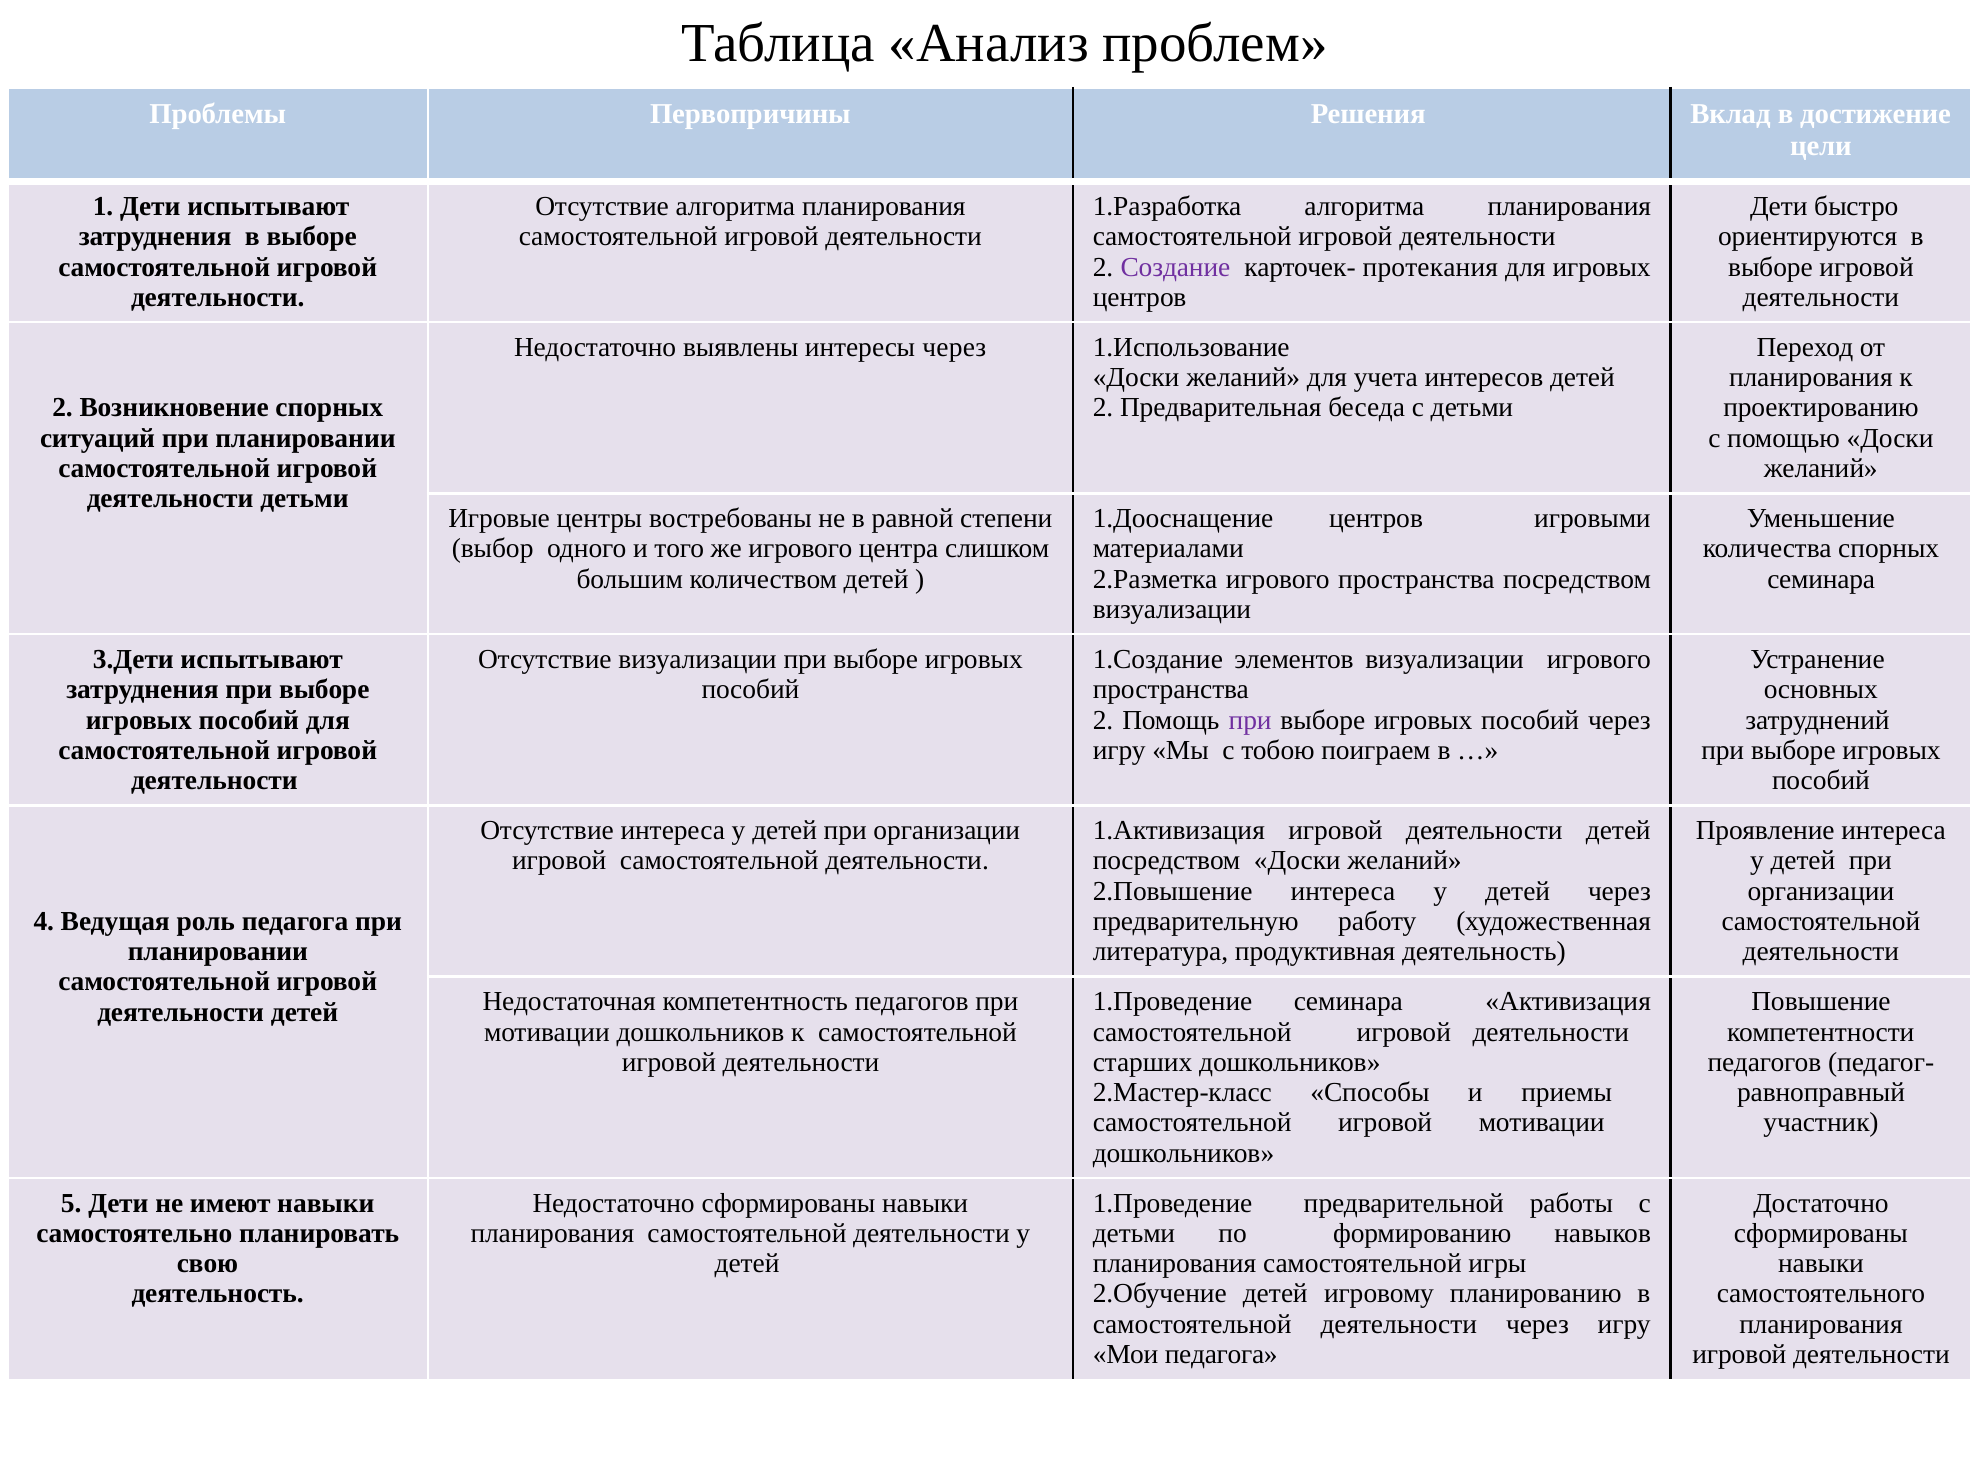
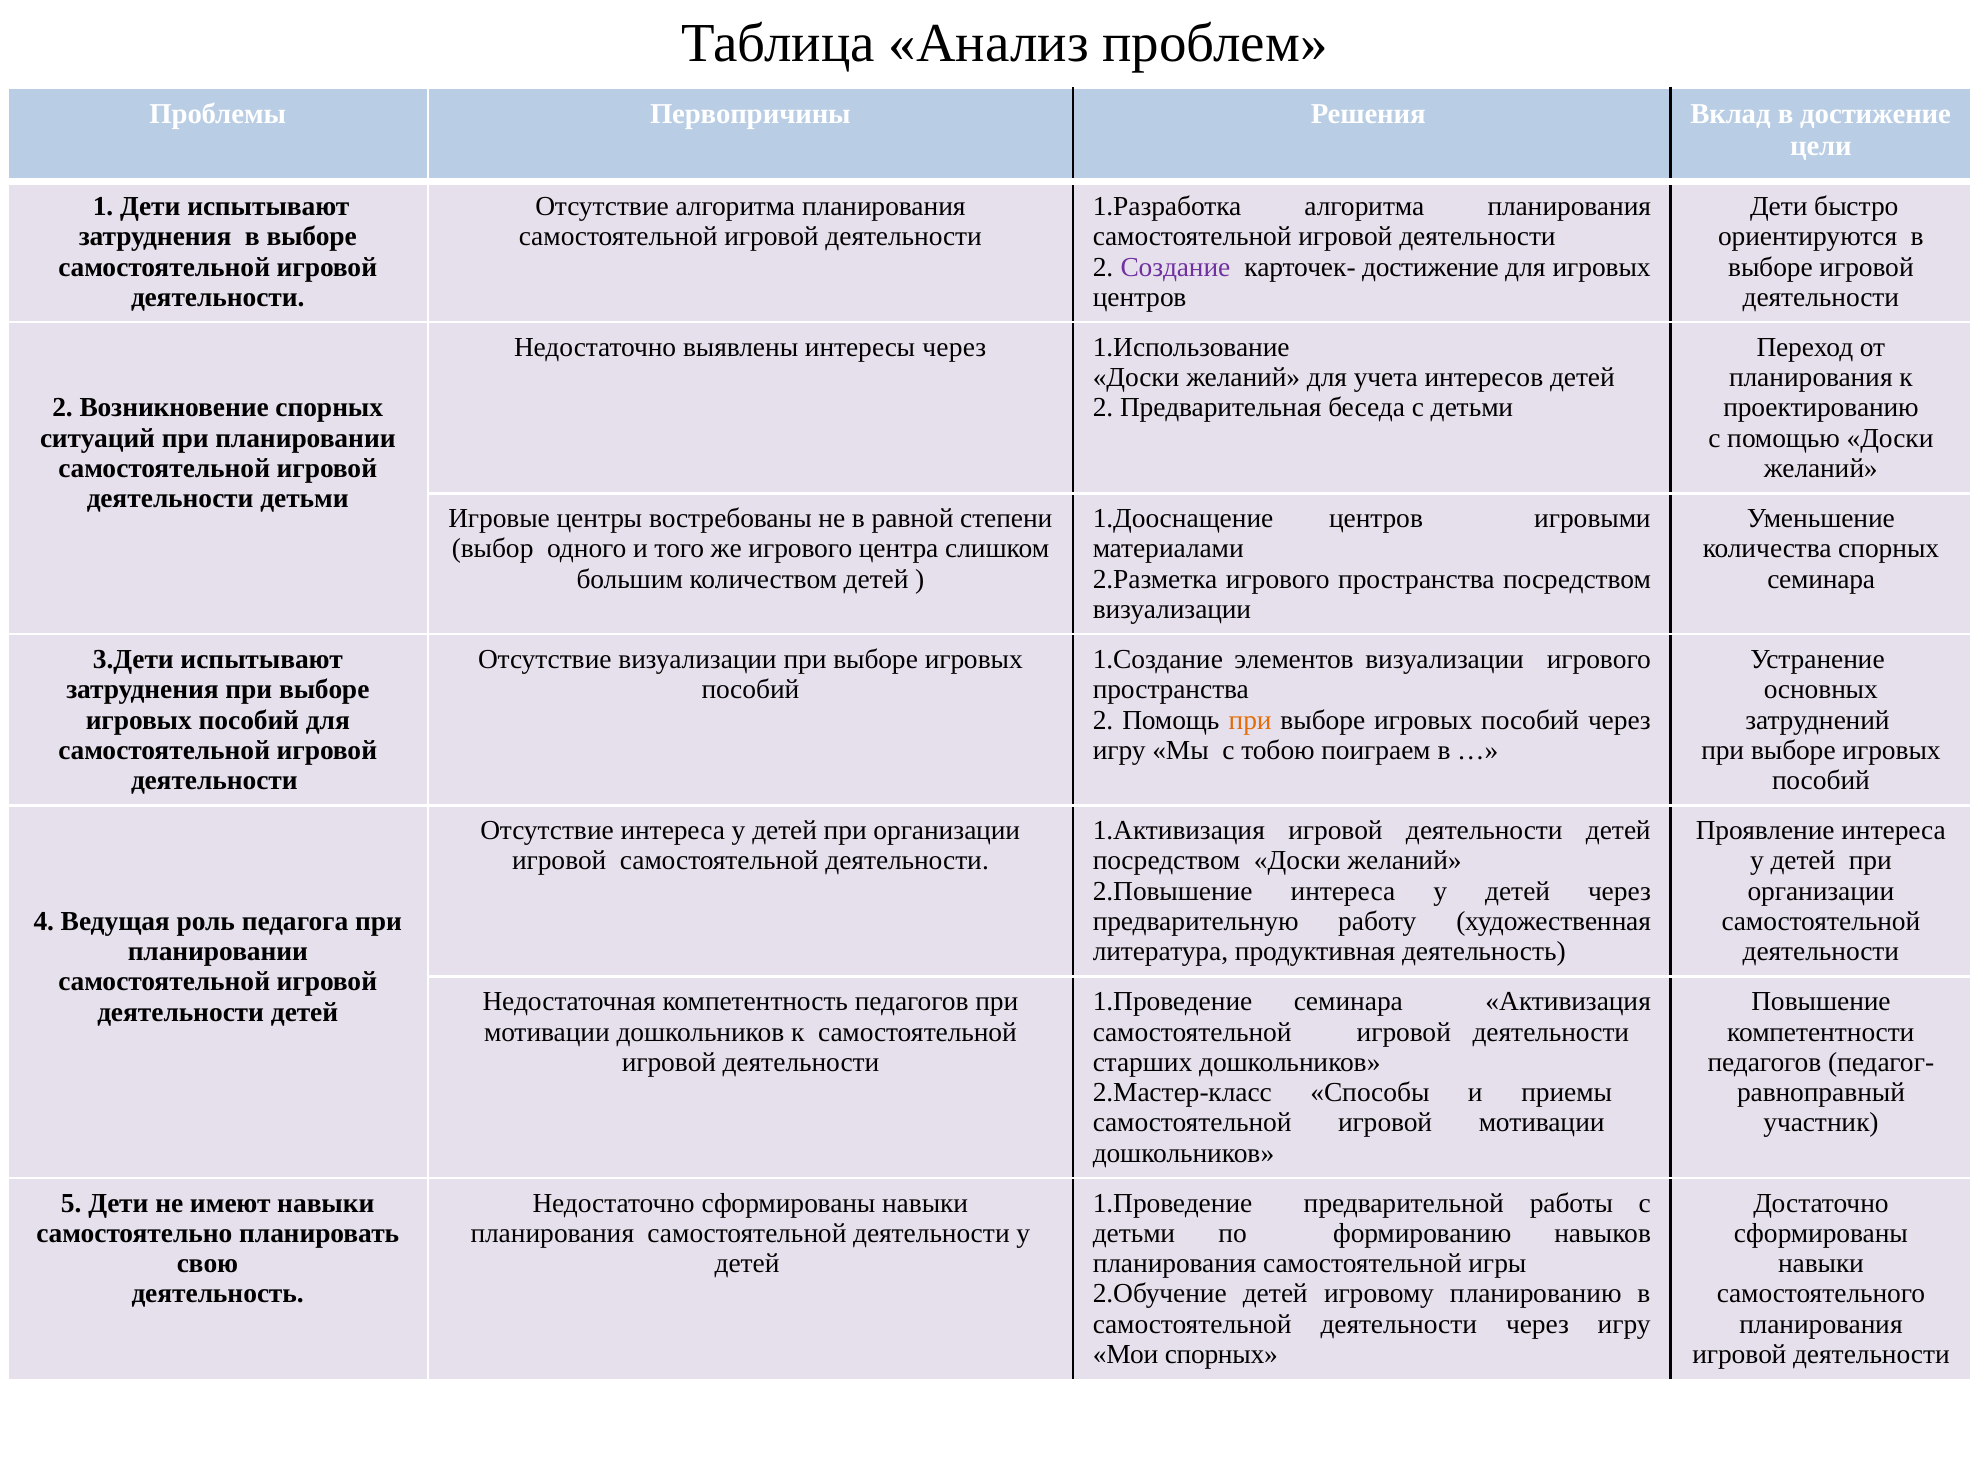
карточек- протекания: протекания -> достижение (1431, 267)
при colour: purple -> orange (1250, 720)
Мои педагога: педагога -> спорных (1221, 1354)
